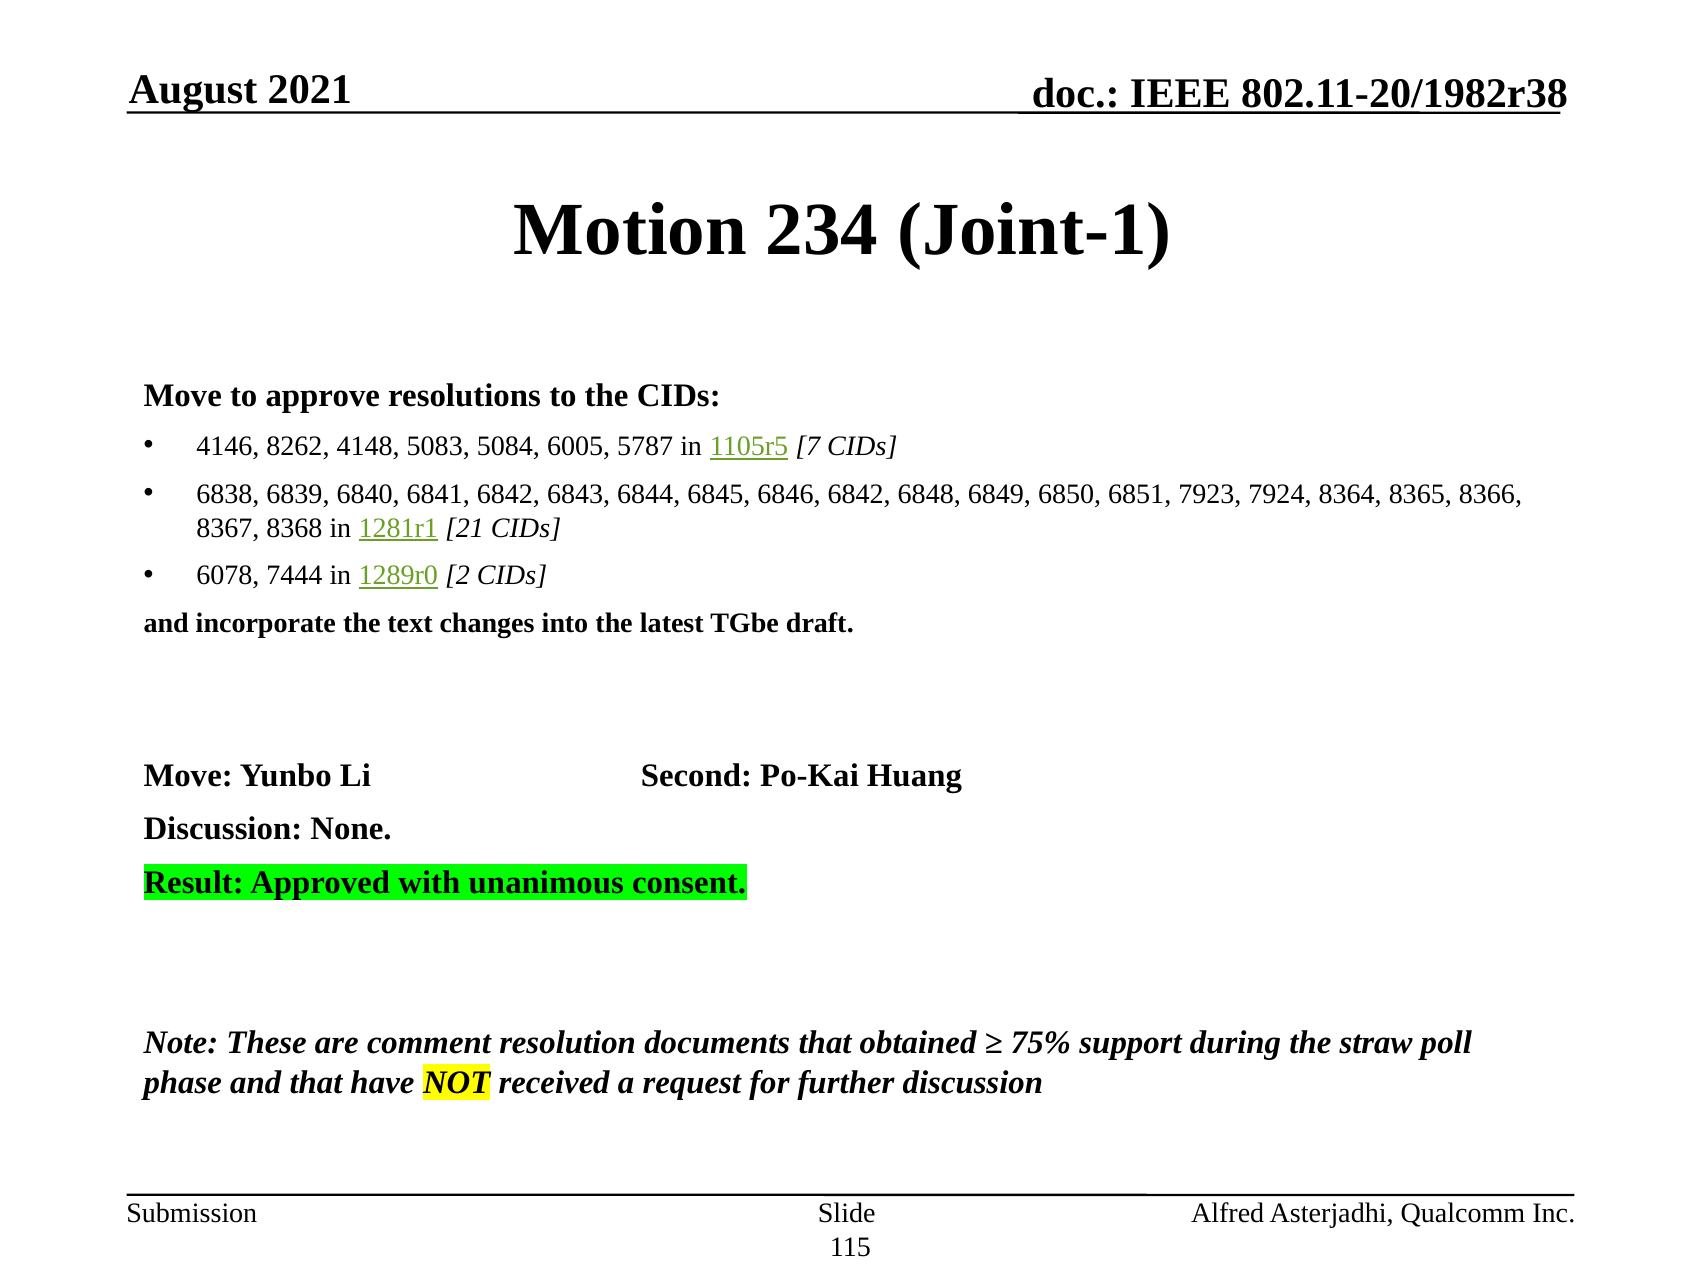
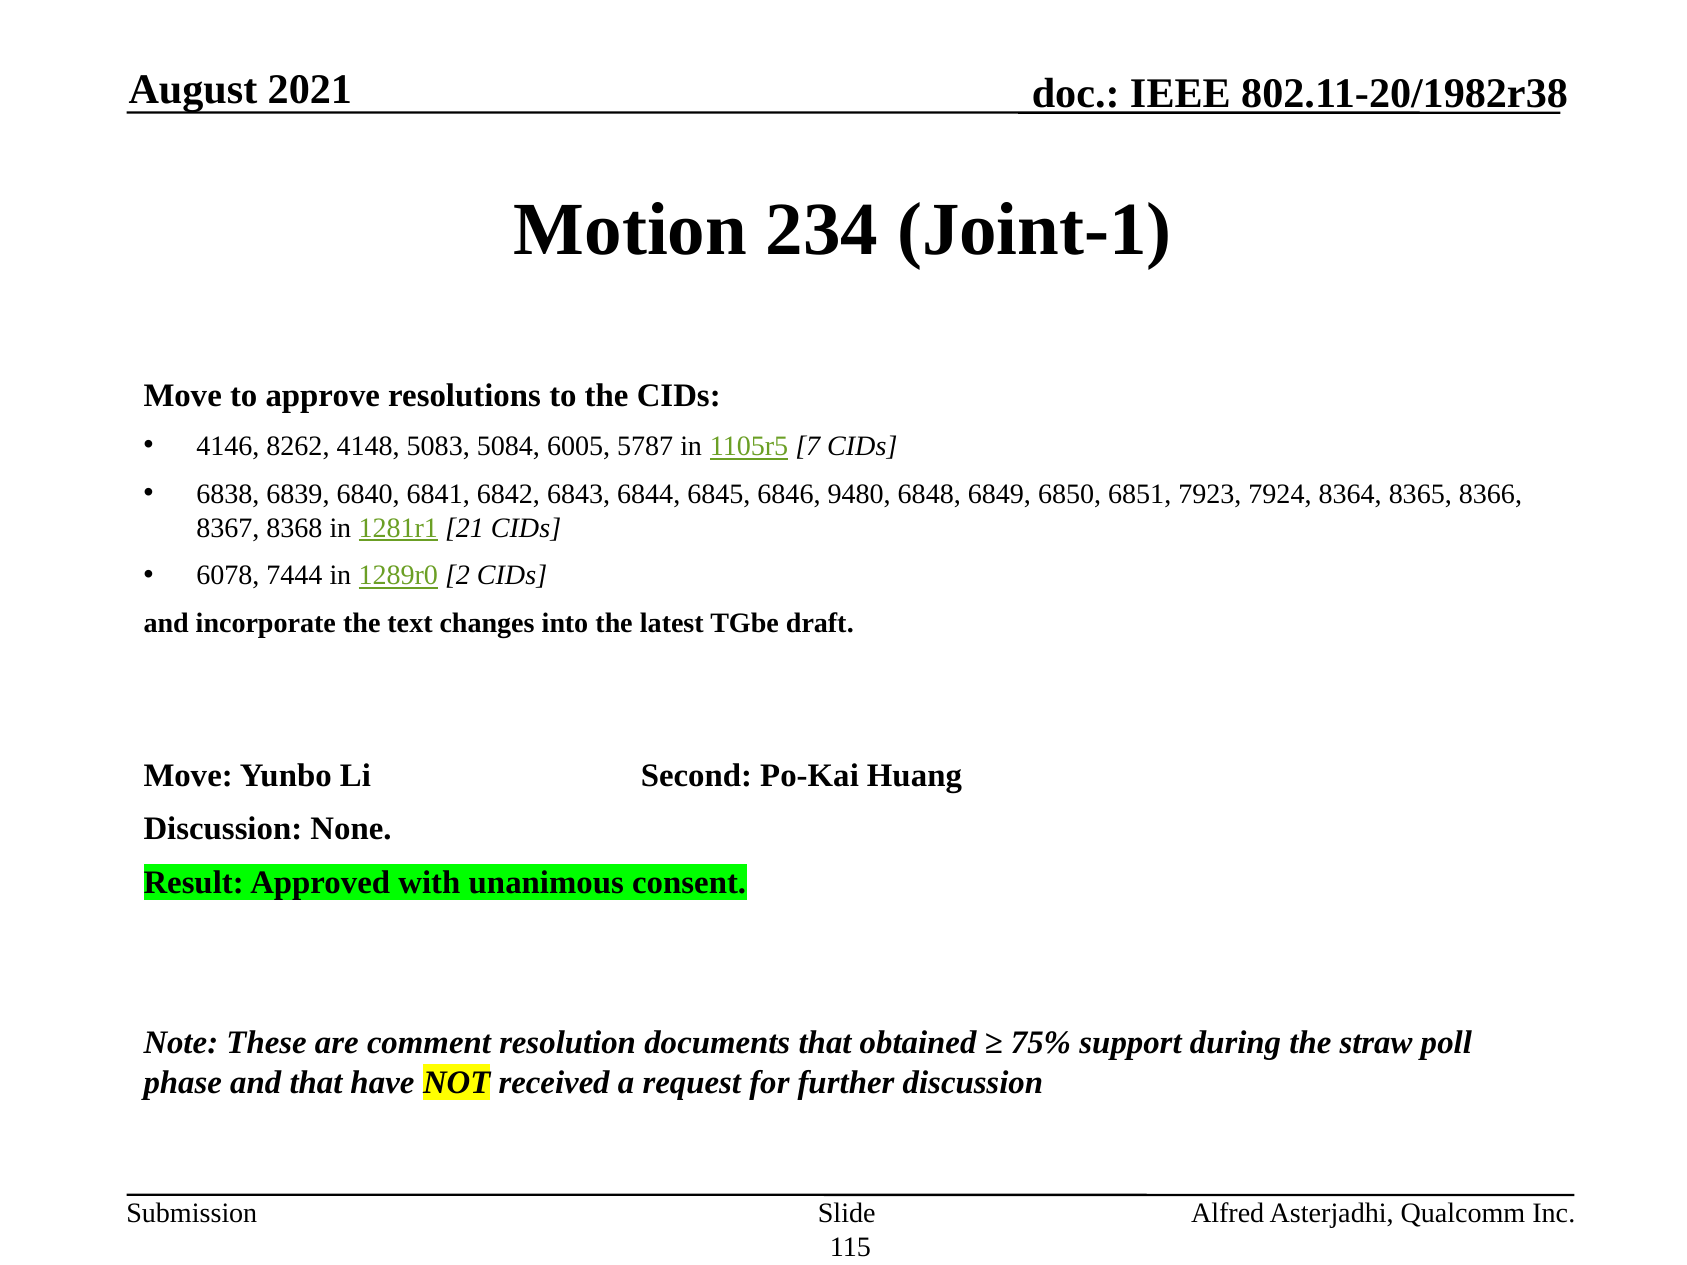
6846 6842: 6842 -> 9480 (859, 494)
